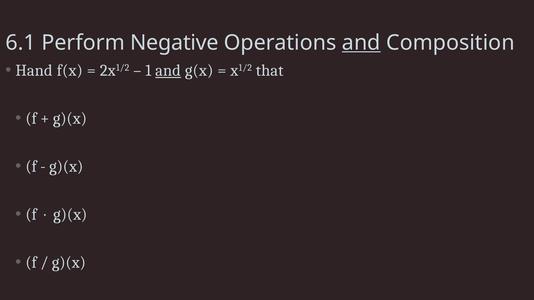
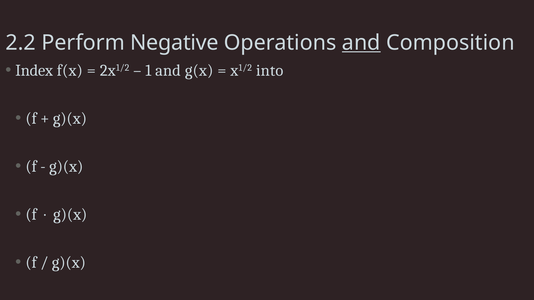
6.1: 6.1 -> 2.2 (21, 43)
Hand: Hand -> Index (34, 70)
and underline: present -> none (168, 70)
that: that -> into (270, 70)
